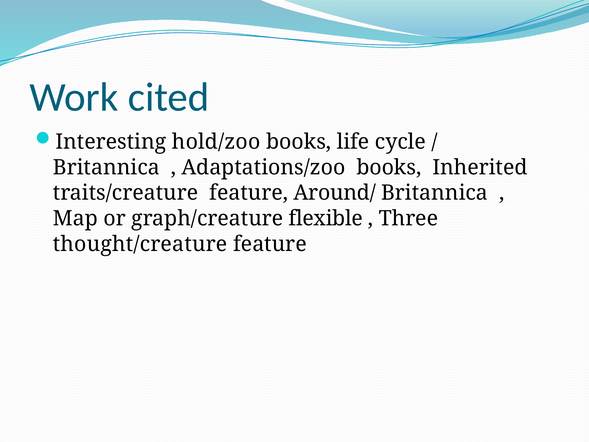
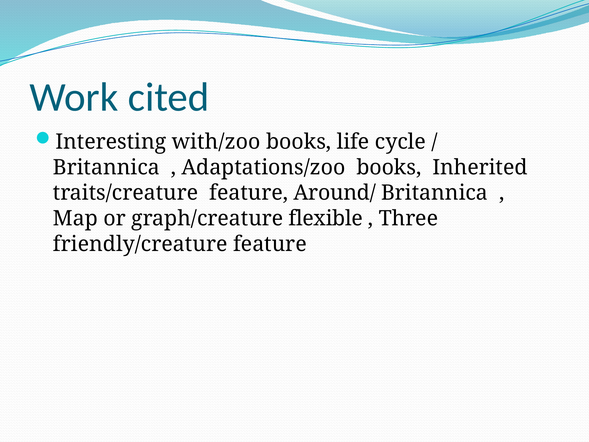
hold/zoo: hold/zoo -> with/zoo (216, 142)
thought/creature: thought/creature -> friendly/creature (140, 244)
